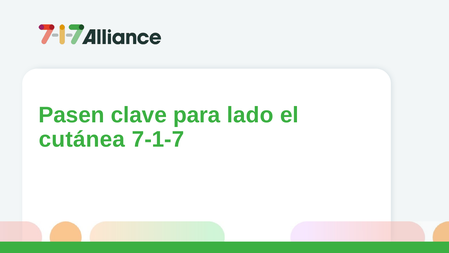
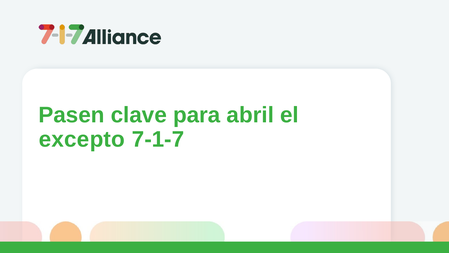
lado: lado -> abril (250, 115)
cutánea: cutánea -> excepto (82, 139)
